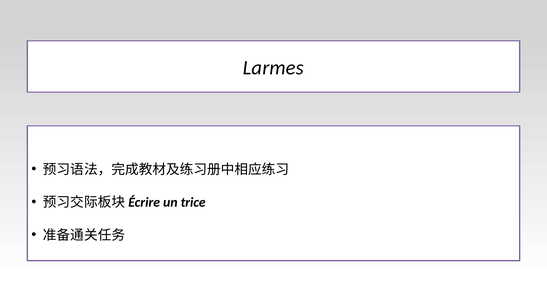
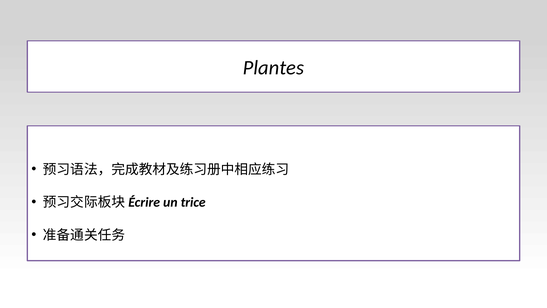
Larmes: Larmes -> Plantes (273, 68)
